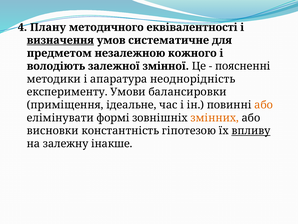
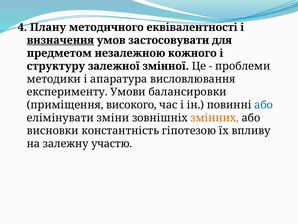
систематичне: систематичне -> застосовувати (169, 40)
володіють: володіють -> структуру (56, 66)
поясненні: поясненні -> проблеми (243, 66)
неоднорідність: неоднорідність -> висловлювання (193, 79)
ідеальне: ідеальне -> високого (131, 105)
або colour: orange -> blue (264, 105)
формі: формі -> зміни (113, 118)
впливу underline: present -> none (251, 131)
інакше: інакше -> участю (112, 143)
